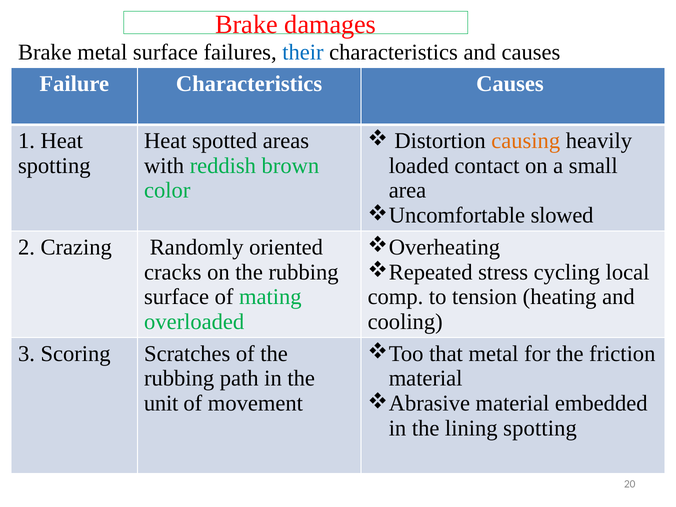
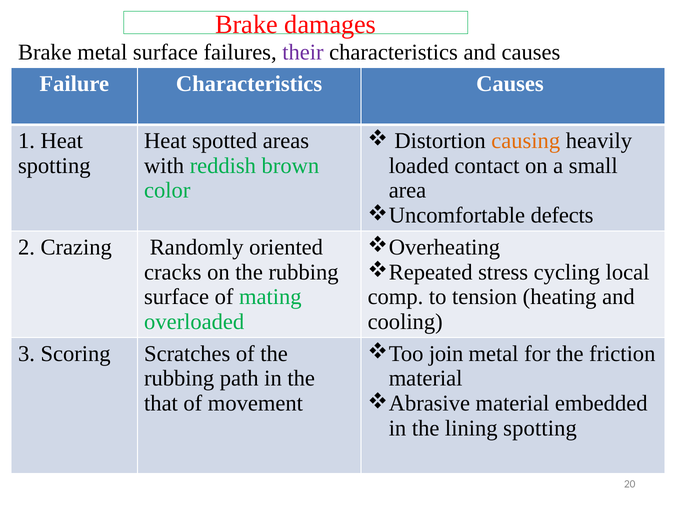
their colour: blue -> purple (303, 52)
slowed: slowed -> defects (562, 215)
that: that -> join (446, 354)
unit: unit -> that (161, 403)
